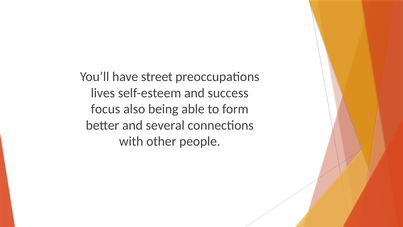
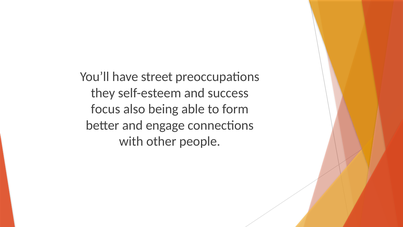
lives: lives -> they (103, 93)
several: several -> engage (165, 125)
